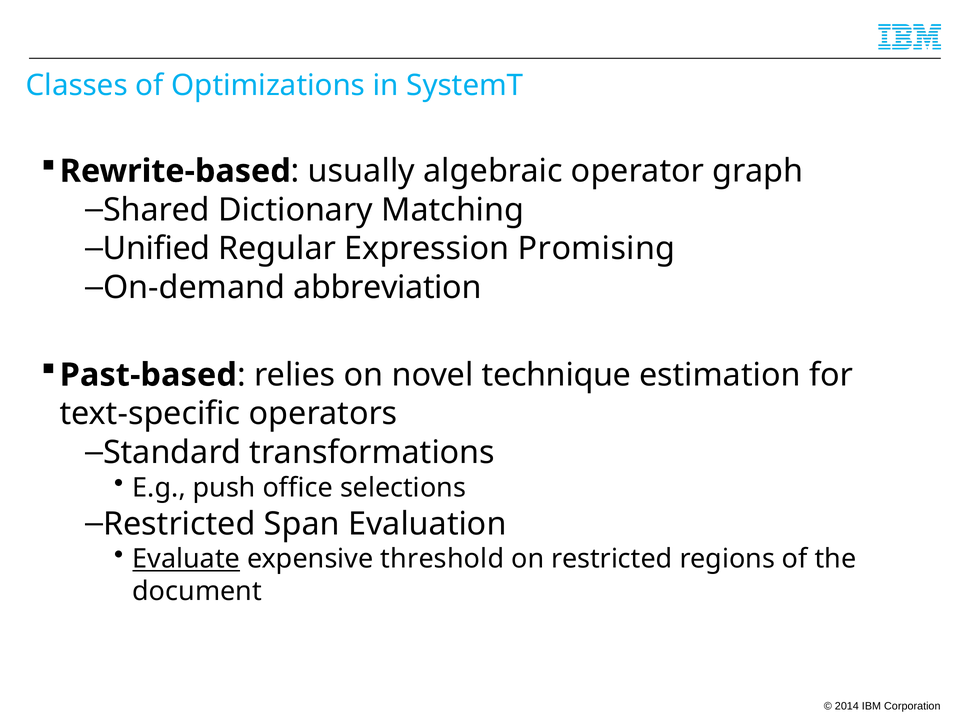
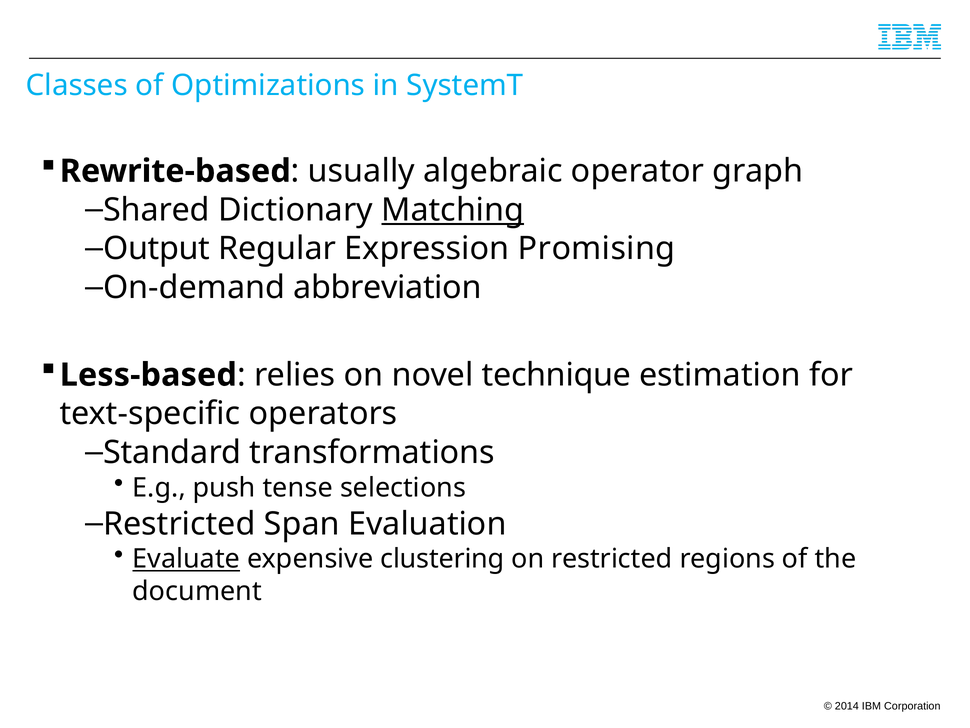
Matching underline: none -> present (453, 210)
Unified: Unified -> Output (157, 249)
Past-based: Past-based -> Less-based (148, 375)
office: office -> tense (298, 488)
threshold: threshold -> clustering (442, 559)
